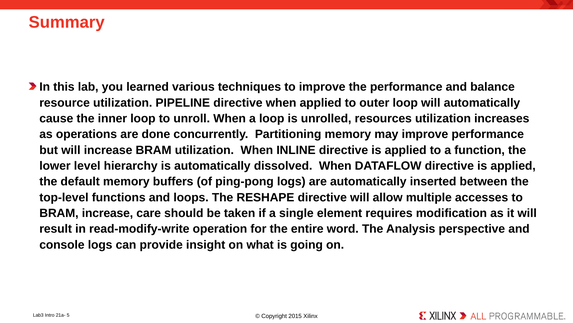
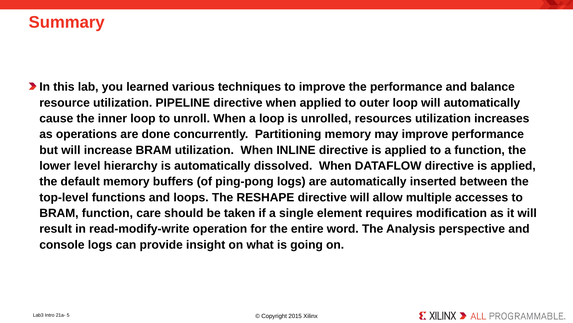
BRAM increase: increase -> function (107, 213)
